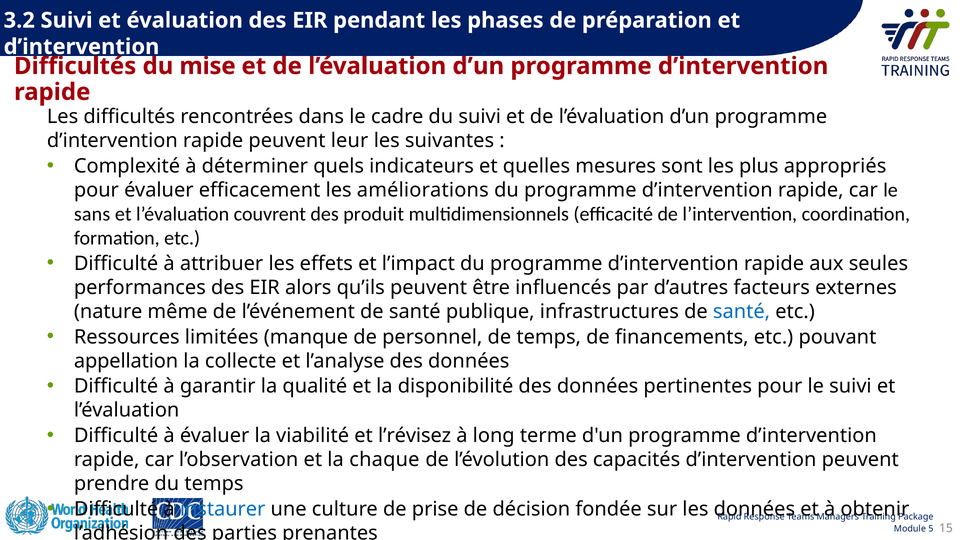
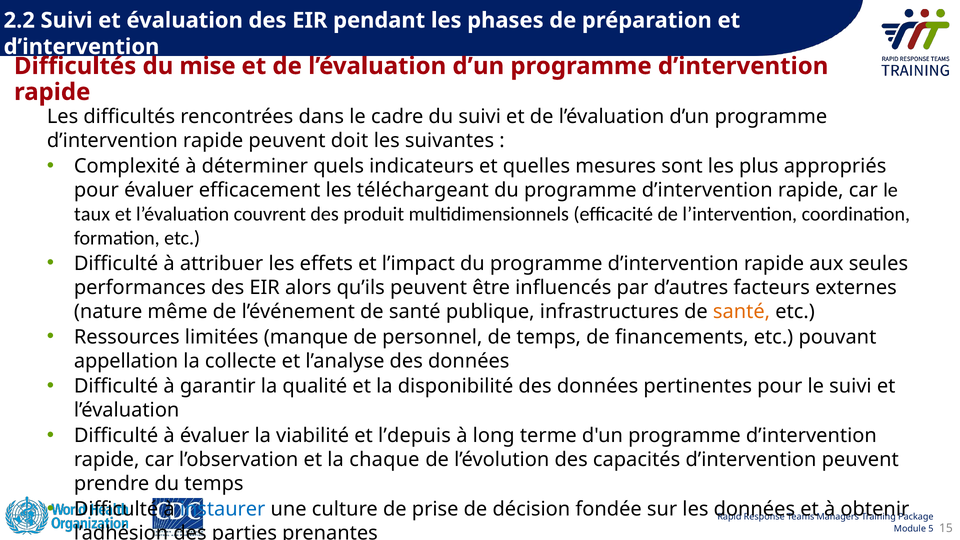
3.2: 3.2 -> 2.2 (19, 20)
leur: leur -> doit (350, 141)
améliorations: améliorations -> téléchargeant (423, 190)
sans: sans -> taux (92, 214)
santé colour: blue -> orange (742, 312)
l’révisez: l’révisez -> l’depuis (414, 436)
